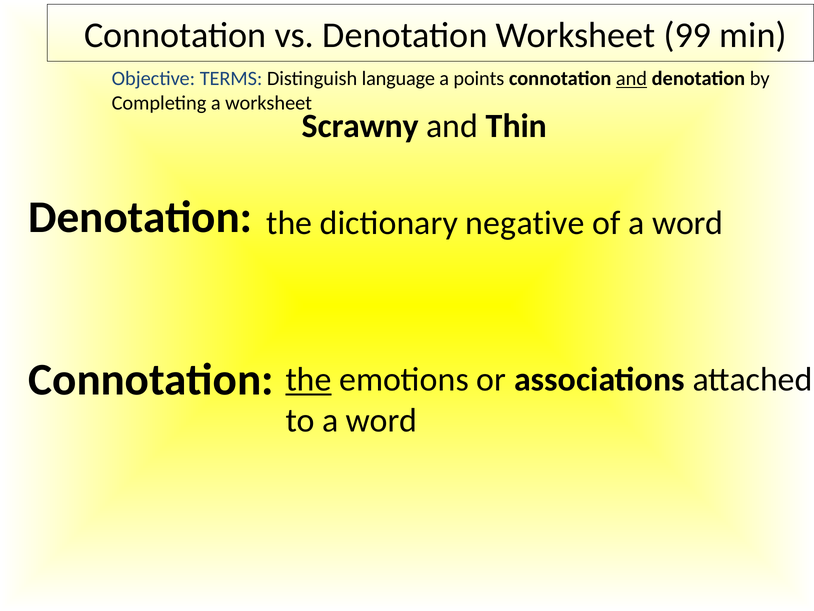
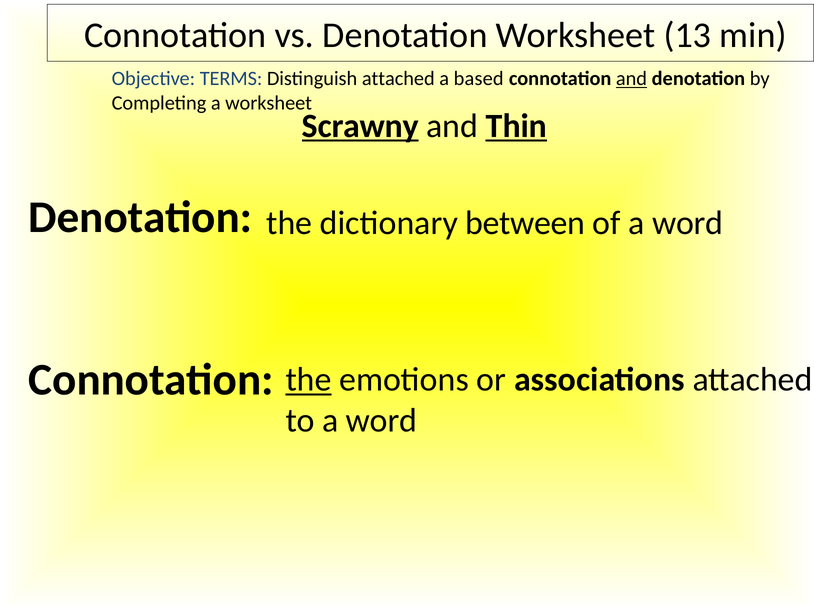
99: 99 -> 13 (687, 35)
Distinguish language: language -> attached (398, 79)
points: points -> based (479, 79)
Scrawny underline: none -> present (360, 126)
Thin underline: none -> present (516, 126)
negative: negative -> between (525, 223)
